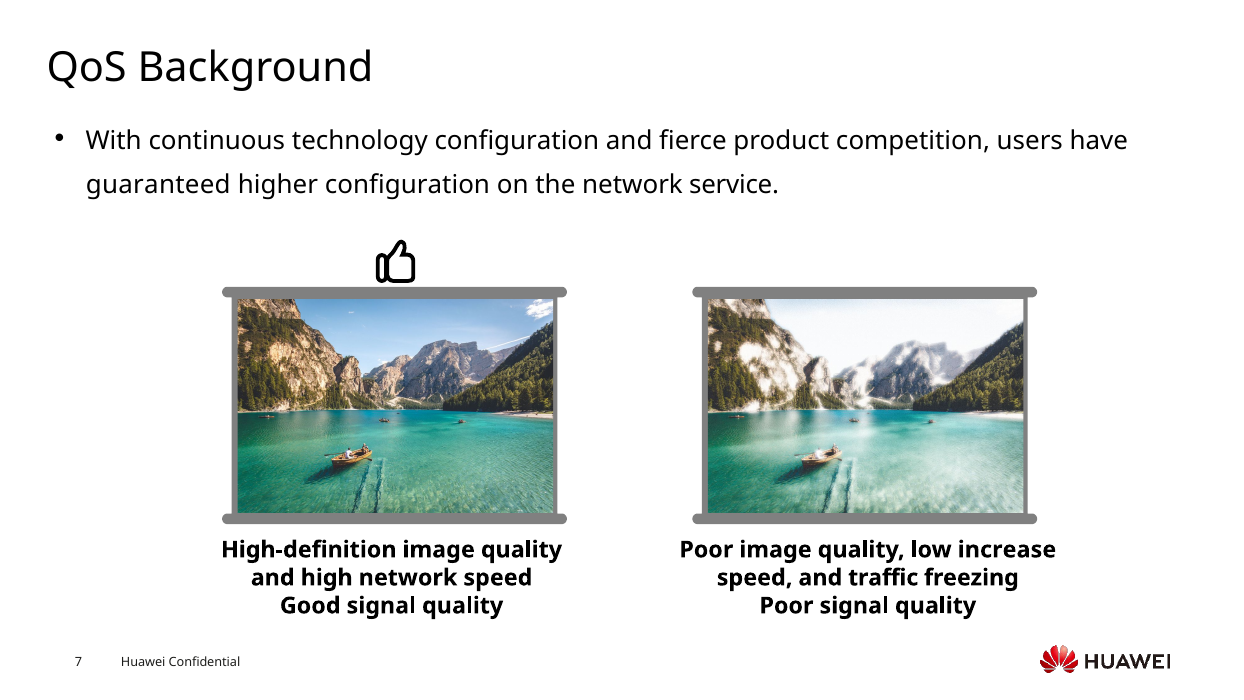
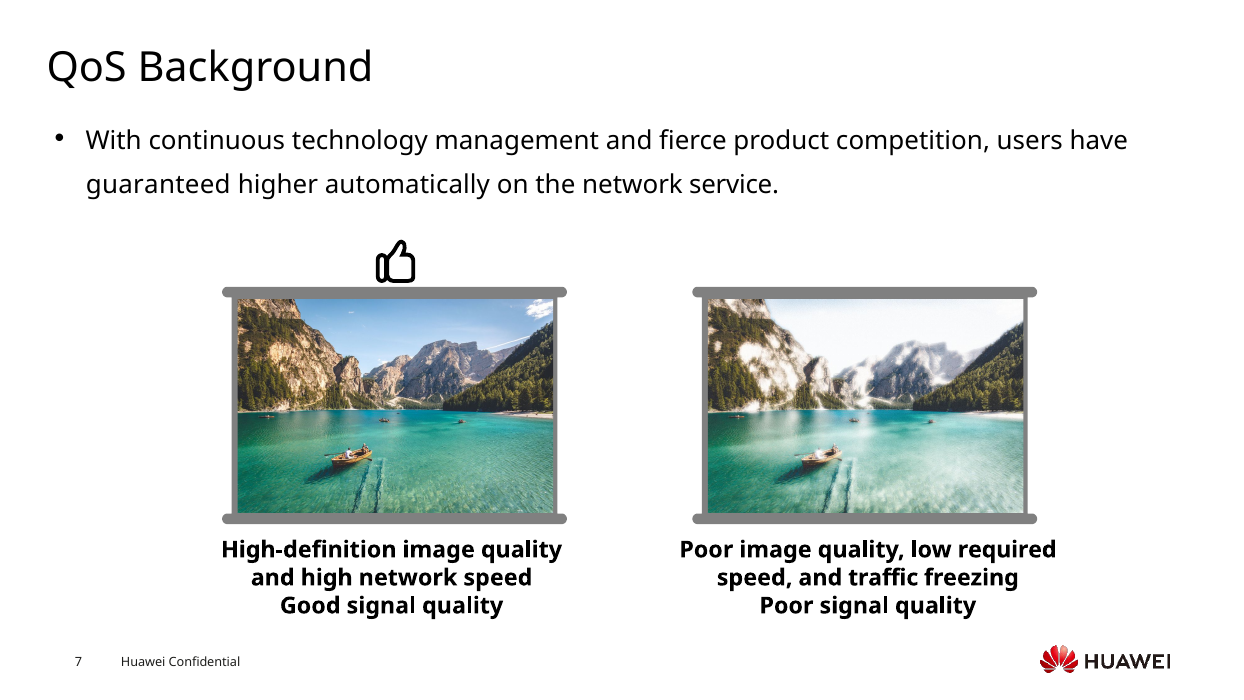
technology configuration: configuration -> management (517, 141)
higher configuration: configuration -> automatically (407, 185)
increase: increase -> required (1007, 550)
